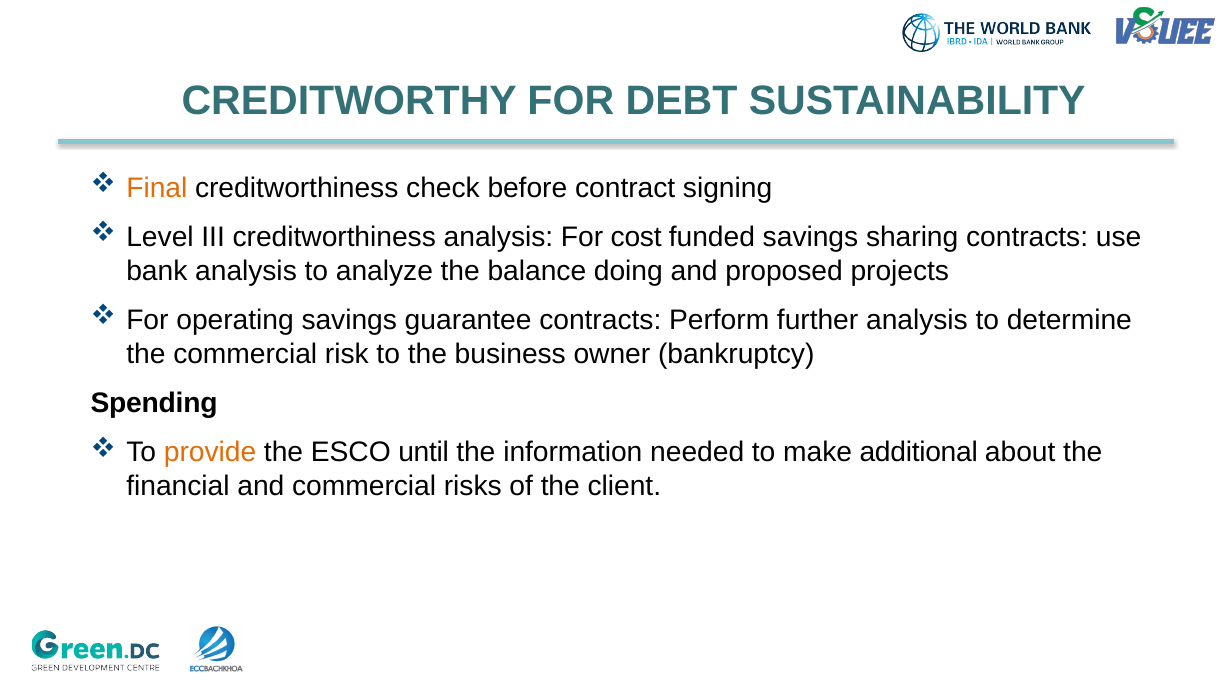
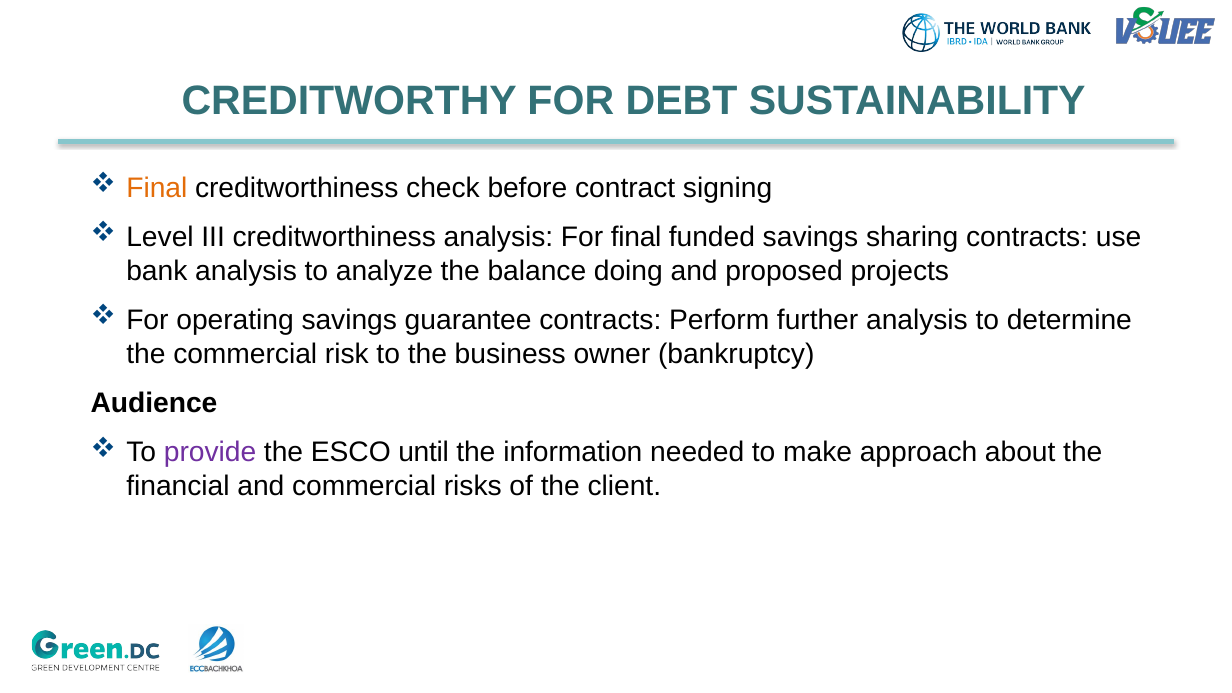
For cost: cost -> final (636, 237)
Spending: Spending -> Audience (154, 403)
provide colour: orange -> purple (210, 453)
additional: additional -> approach (919, 453)
